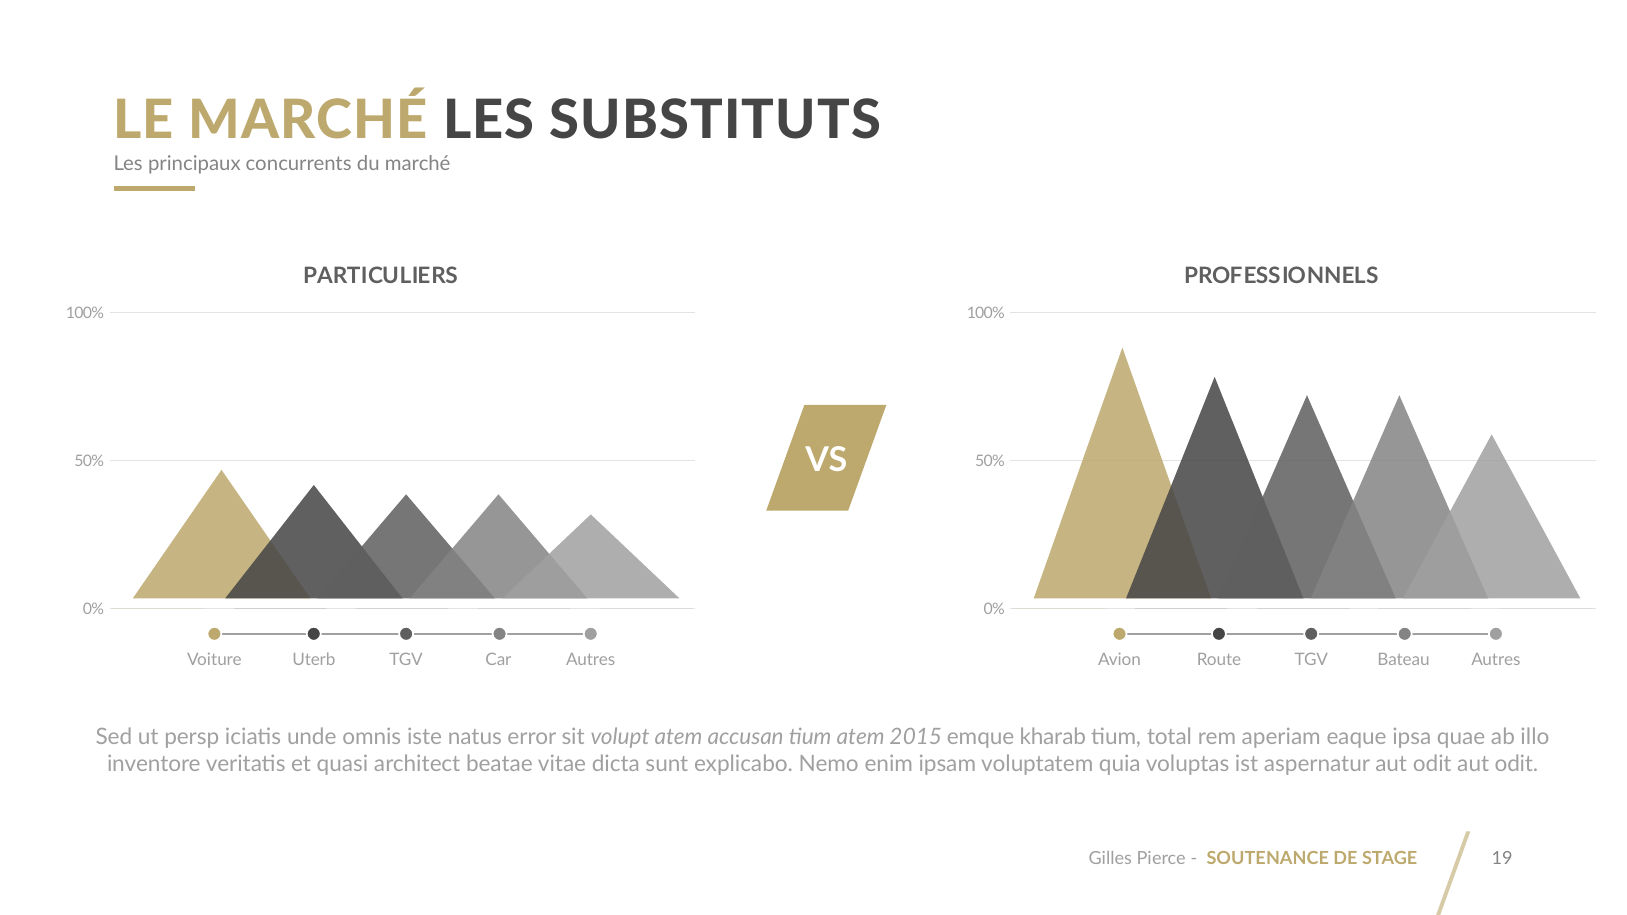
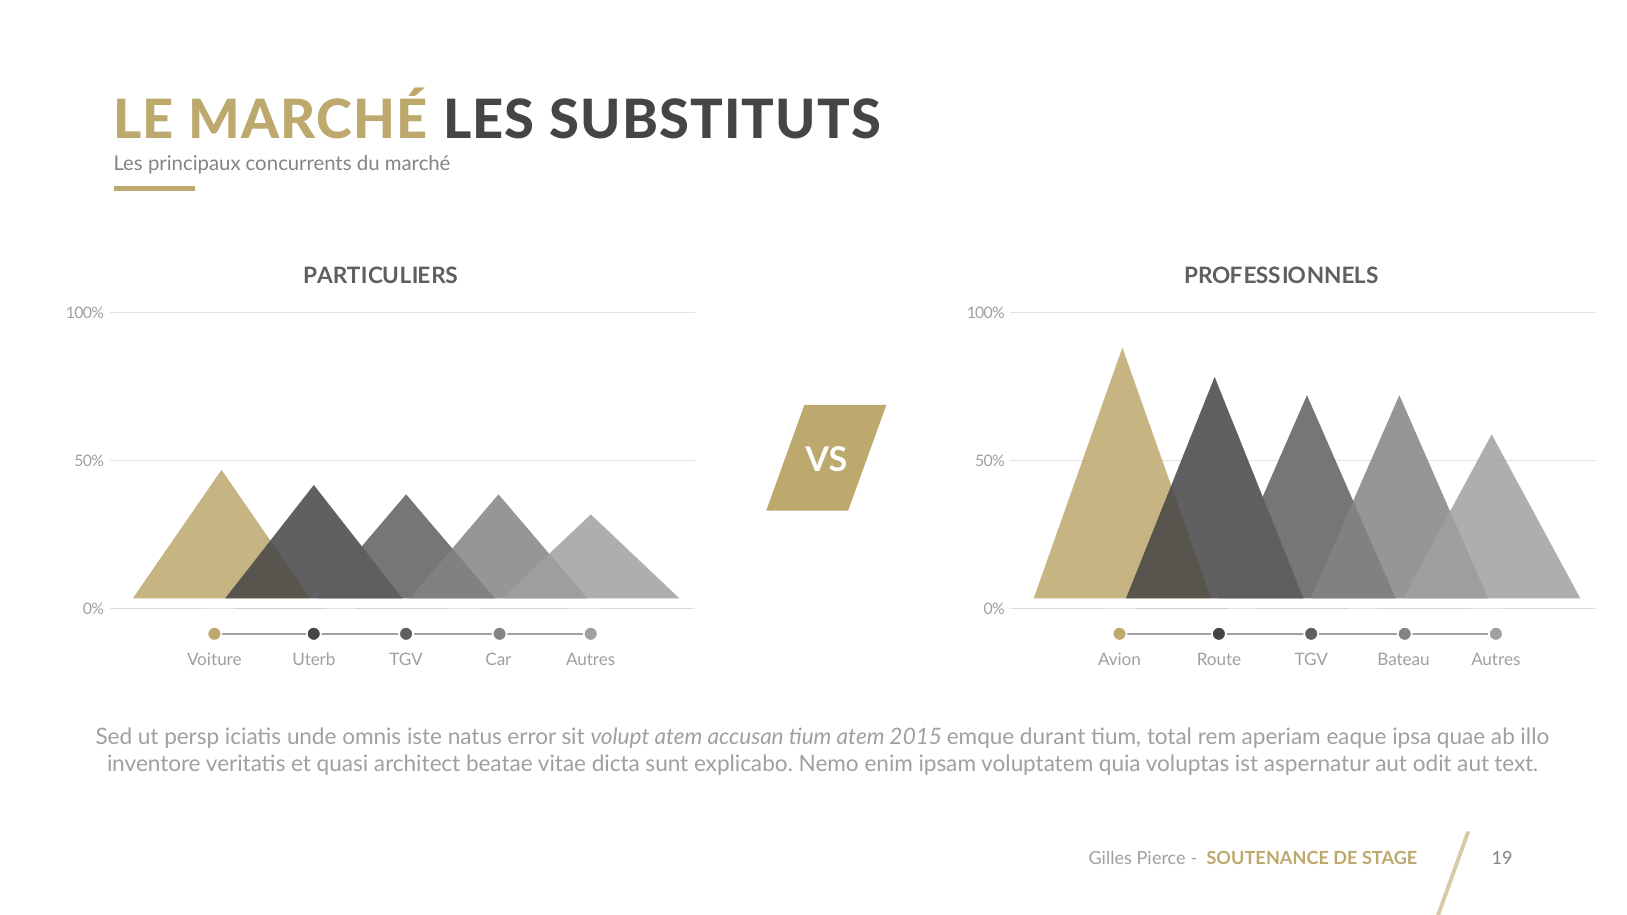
kharab: kharab -> durant (1053, 737)
odit aut odit: odit -> text (1516, 764)
